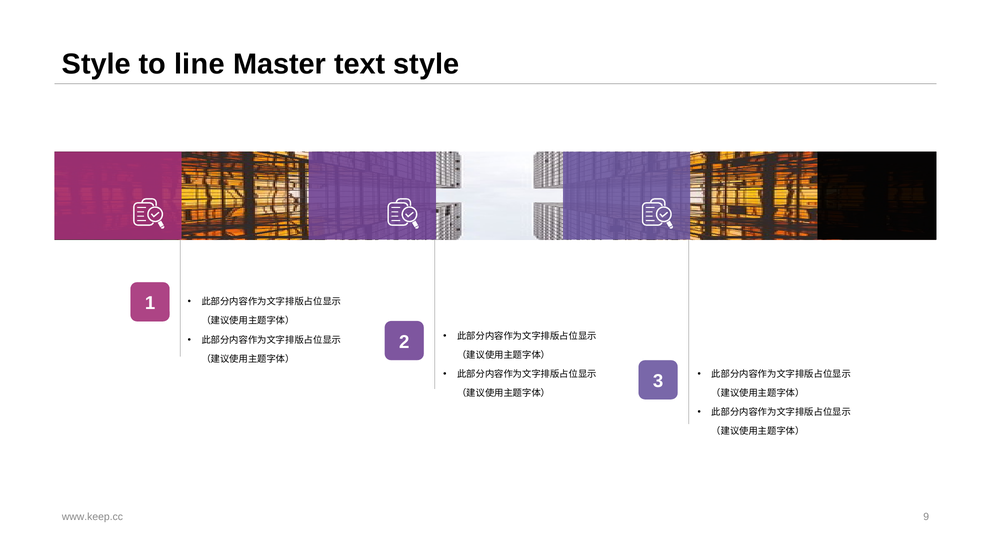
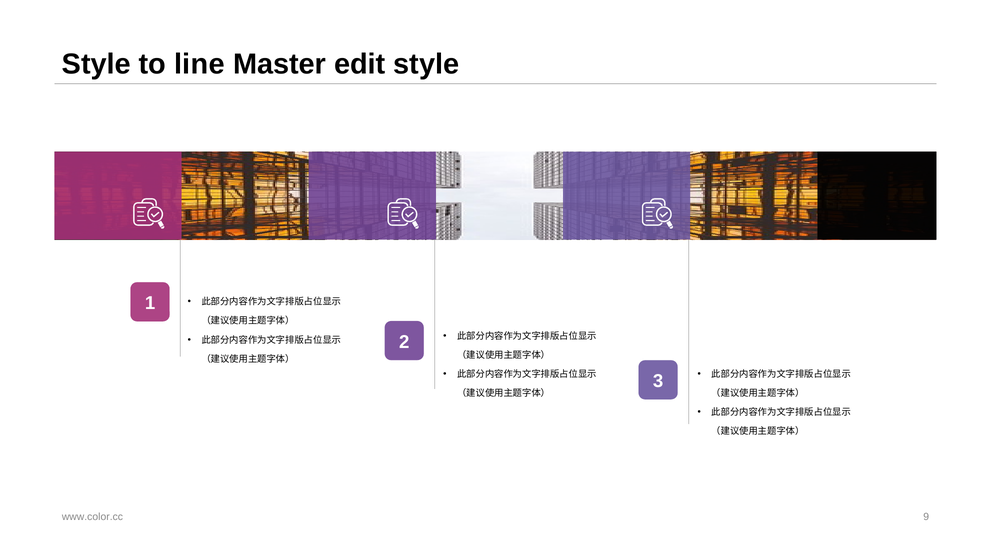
text: text -> edit (360, 64)
www.keep.cc: www.keep.cc -> www.color.cc (92, 516)
